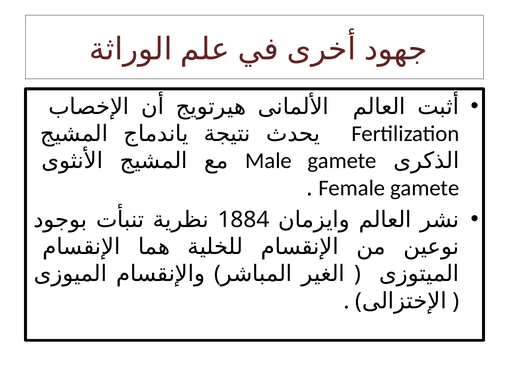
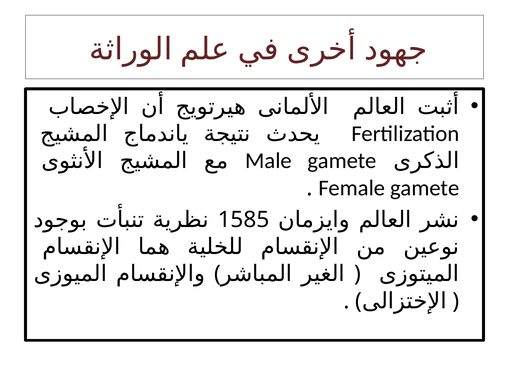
1884: 1884 -> 1585 (244, 220)
